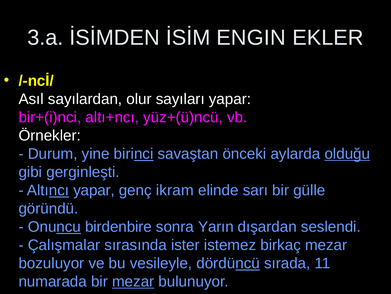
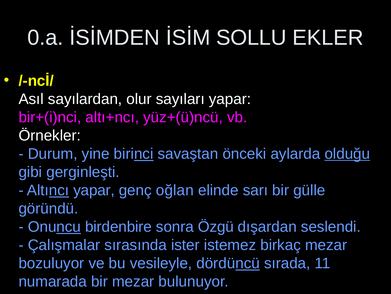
3.a: 3.a -> 0.a (45, 38)
ENGIN: ENGIN -> SOLLU (251, 38)
ikram: ikram -> oğlan (175, 190)
Yarın: Yarın -> Özgü (216, 226)
mezar underline: present -> none (133, 281)
